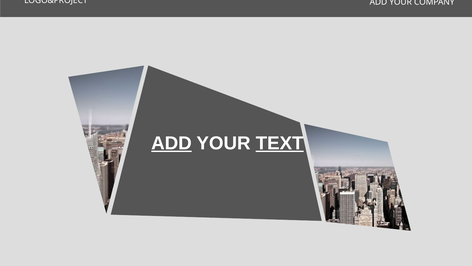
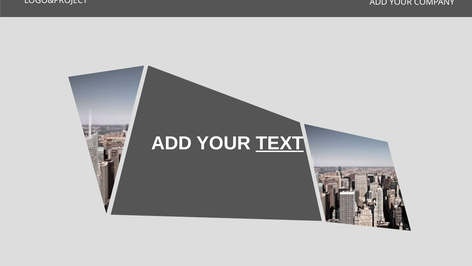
ADD underline: present -> none (171, 143)
